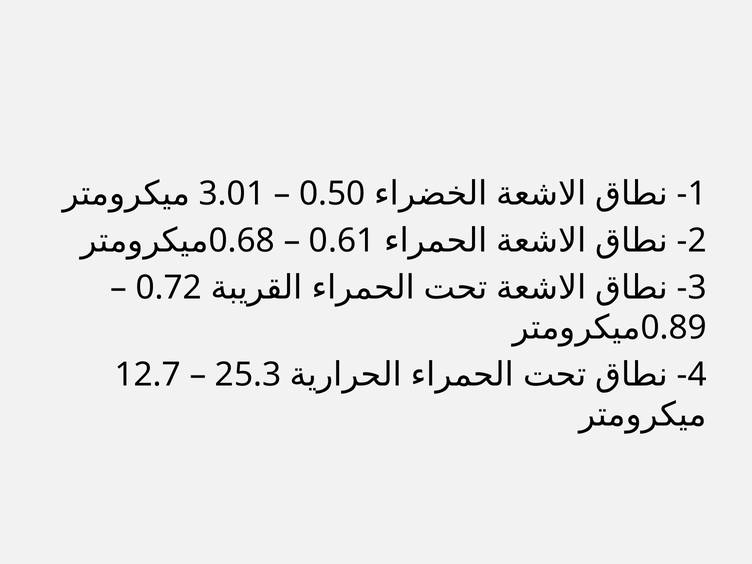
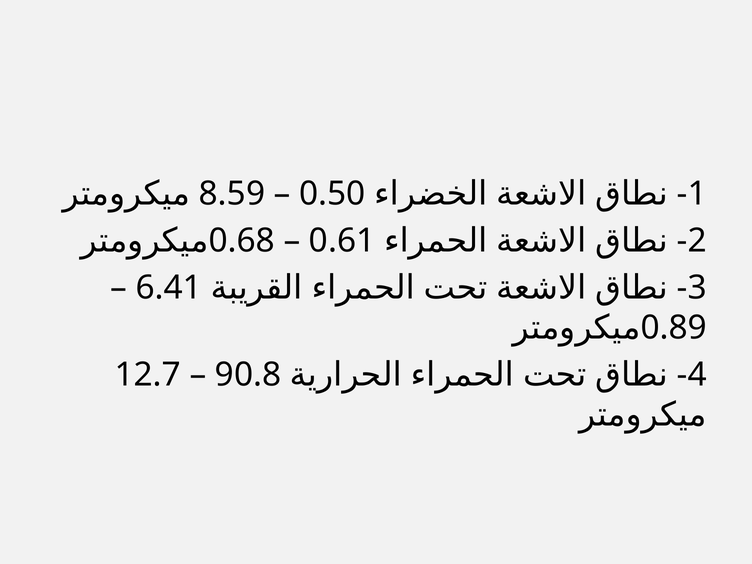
3.01: 3.01 -> 8.59 (232, 194)
0.72: 0.72 -> 6.41 (169, 288)
25.3: 25.3 -> 90.8 (248, 374)
